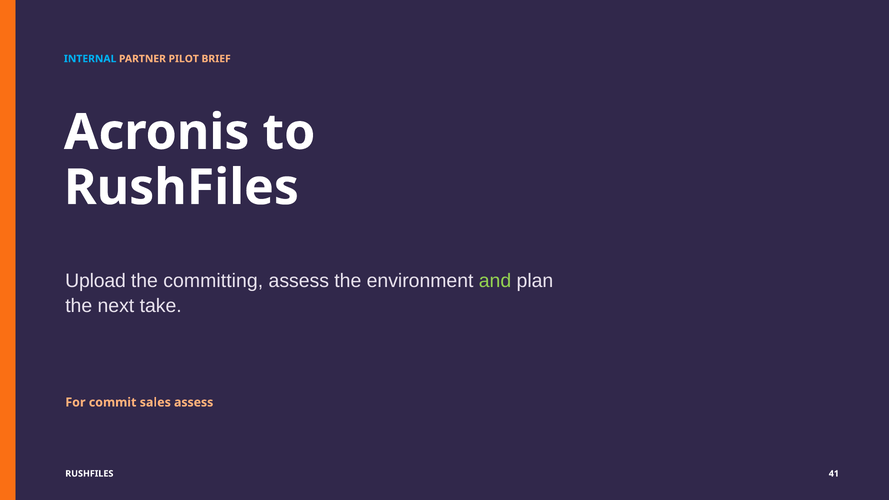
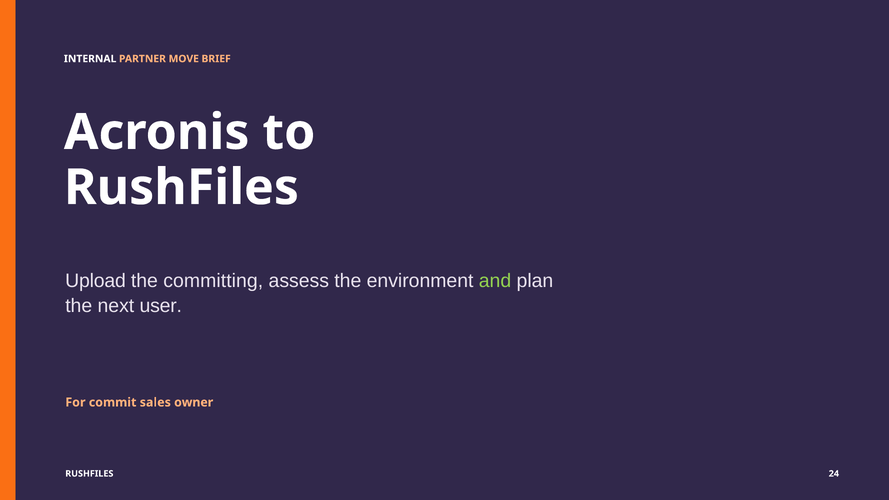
INTERNAL colour: light blue -> white (90, 59)
PILOT: PILOT -> MOVE (184, 59)
take: take -> user (161, 306)
sales assess: assess -> owner (194, 402)
41: 41 -> 24 (834, 474)
